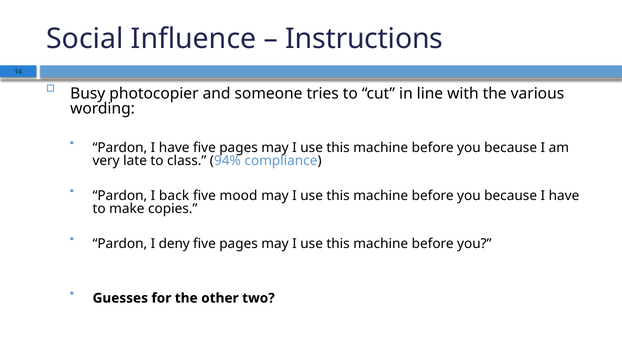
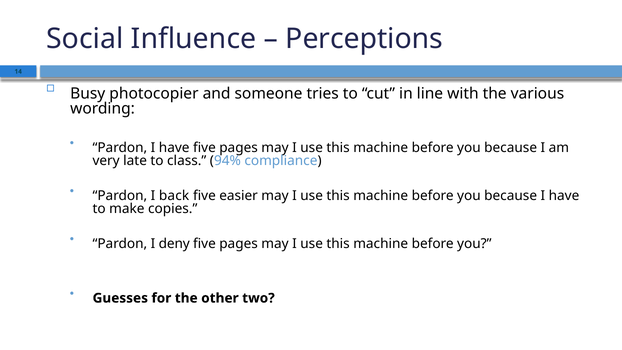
Instructions: Instructions -> Perceptions (364, 39)
mood: mood -> easier (239, 196)
